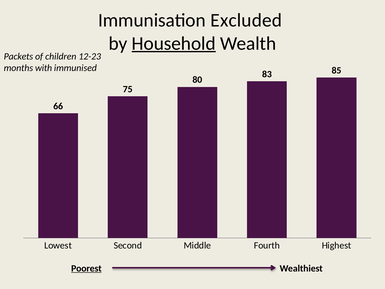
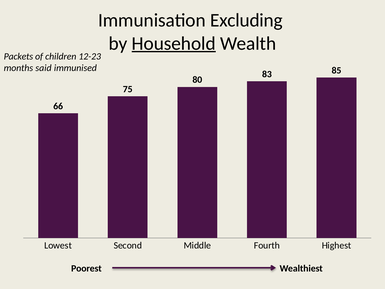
Excluded: Excluded -> Excluding (246, 20)
with: with -> said (43, 68)
Poorest underline: present -> none (86, 268)
